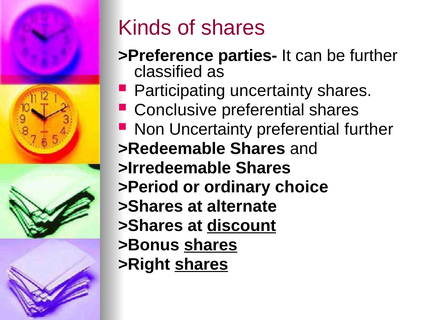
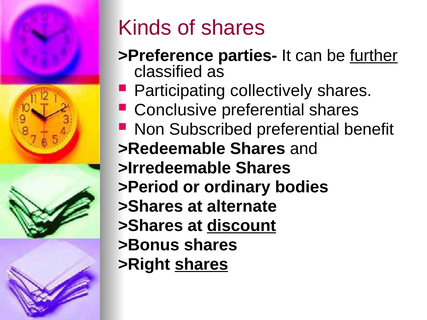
further underline: none -> present (374, 56)
Participating uncertainty: uncertainty -> collectively (271, 91)
Non Uncertainty: Uncertainty -> Subscribed (211, 129)
preferential further: further -> benefit (369, 129)
choice: choice -> bodies (302, 187)
shares underline: present -> none (211, 245)
